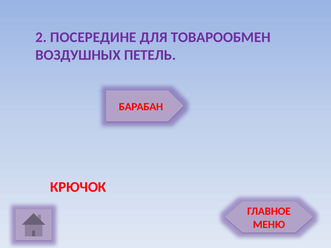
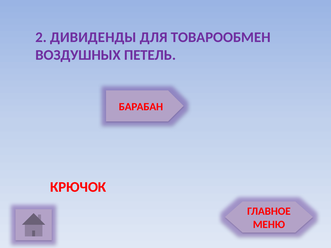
ПОСЕРЕДИНЕ: ПОСЕРЕДИНЕ -> ДИВИДЕНДЫ (93, 37)
